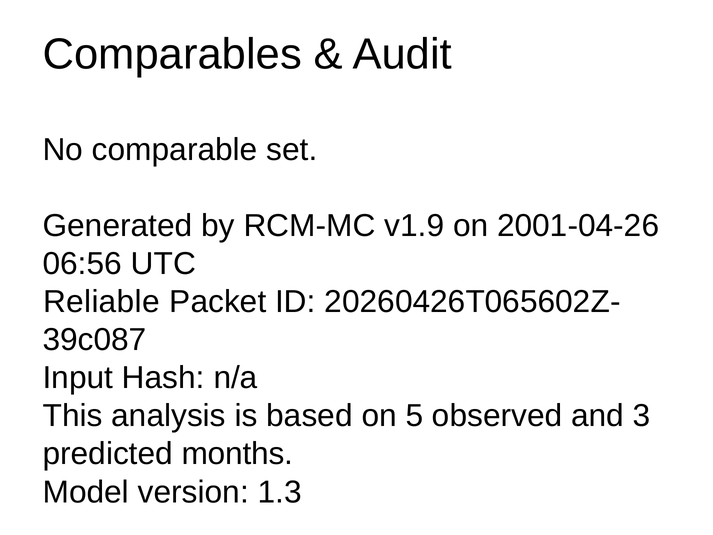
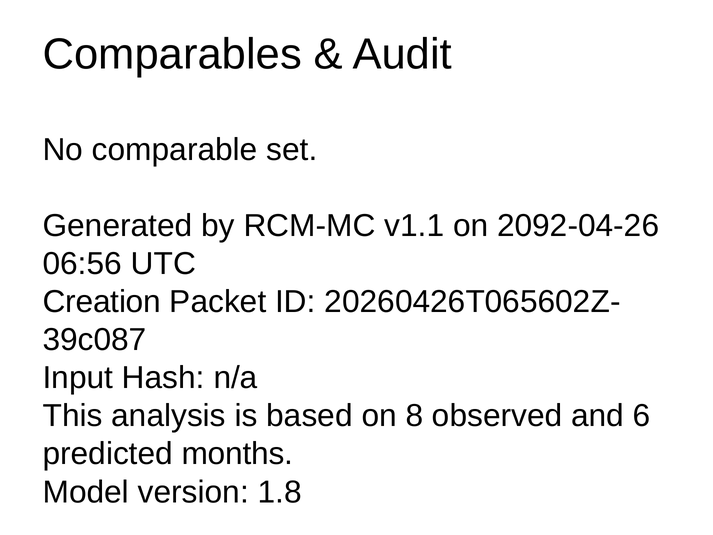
v1.9: v1.9 -> v1.1 (414, 226)
2001-04-26: 2001-04-26 -> 2092-04-26 (578, 226)
Reliable: Reliable -> Creation (102, 302)
5: 5 -> 8 (414, 416)
3: 3 -> 6 (642, 416)
1.3: 1.3 -> 1.8 (280, 492)
